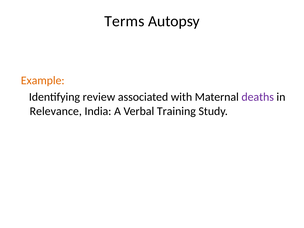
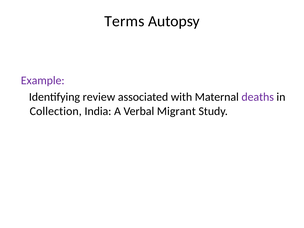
Example colour: orange -> purple (43, 80)
Relevance: Relevance -> Collection (56, 111)
Training: Training -> Migrant (176, 111)
